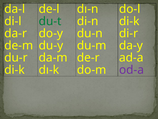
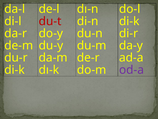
du-t colour: green -> red (50, 21)
